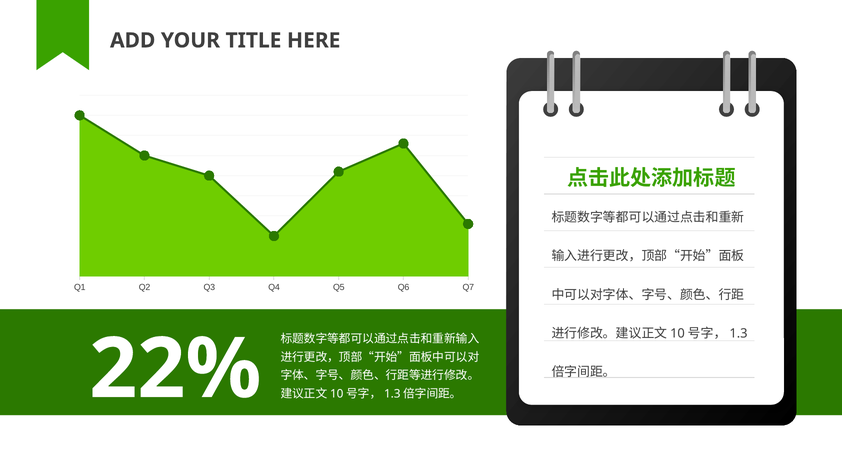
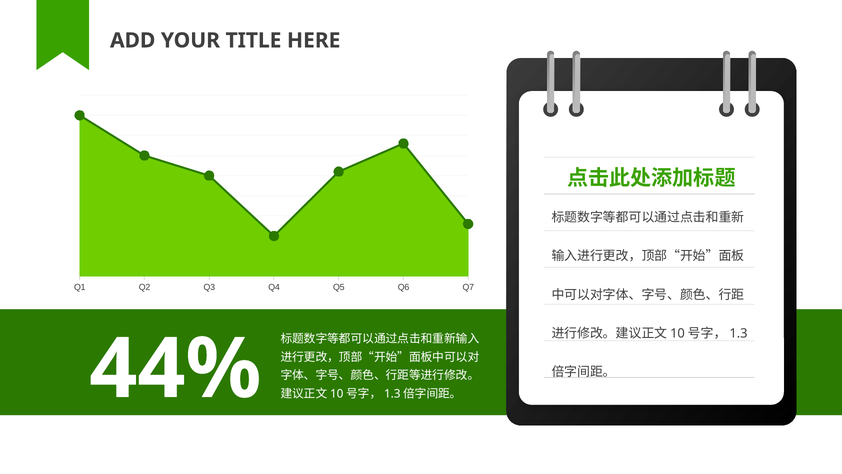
22%: 22% -> 44% (175, 369)
